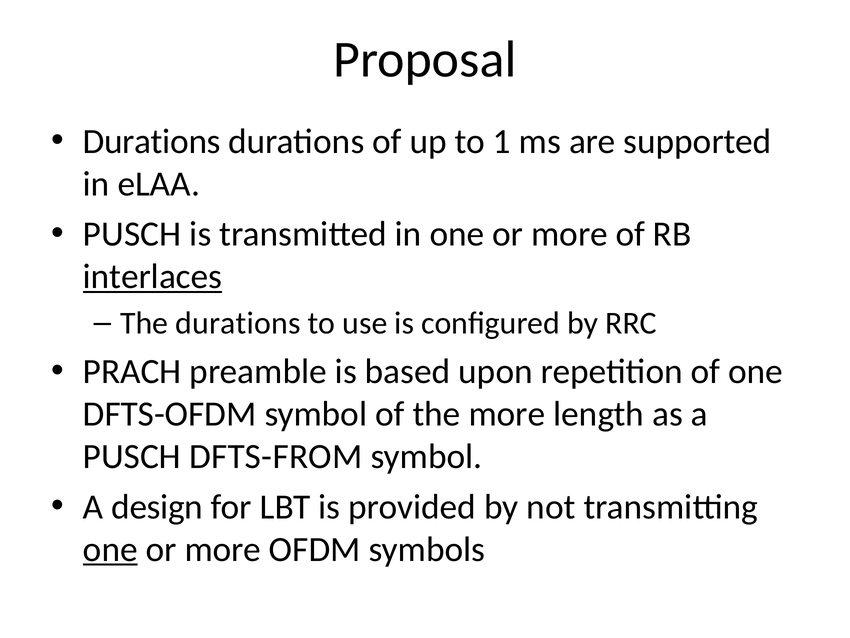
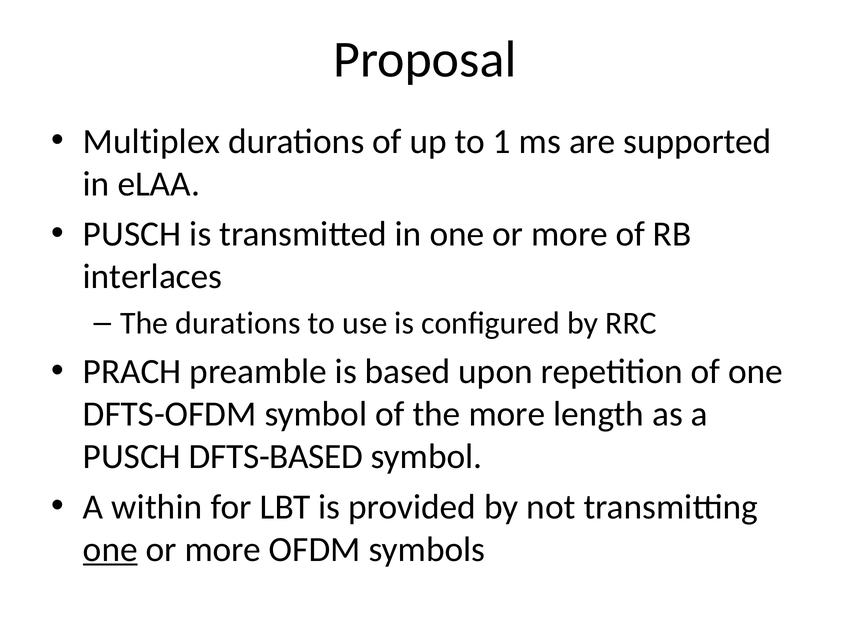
Durations: Durations -> Multiplex (151, 141)
interlaces underline: present -> none (153, 276)
DFTS-FROM: DFTS-FROM -> DFTS-BASED (276, 456)
design: design -> within (157, 506)
